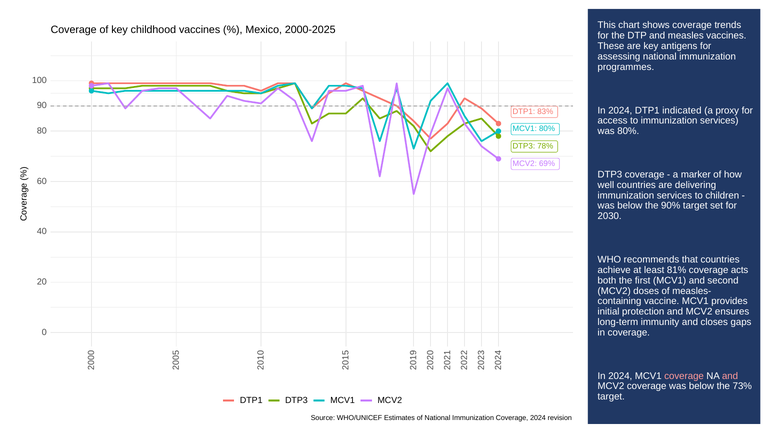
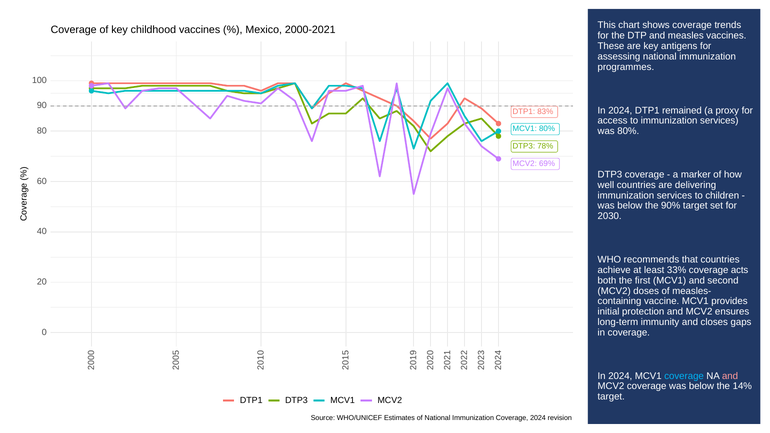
2000-2025: 2000-2025 -> 2000-2021 (310, 30)
DTP1 indicated: indicated -> remained (682, 110)
81%: 81% -> 33% (677, 270)
coverage colour: pink -> light blue (684, 376)
73%: 73% -> 14% (742, 386)
